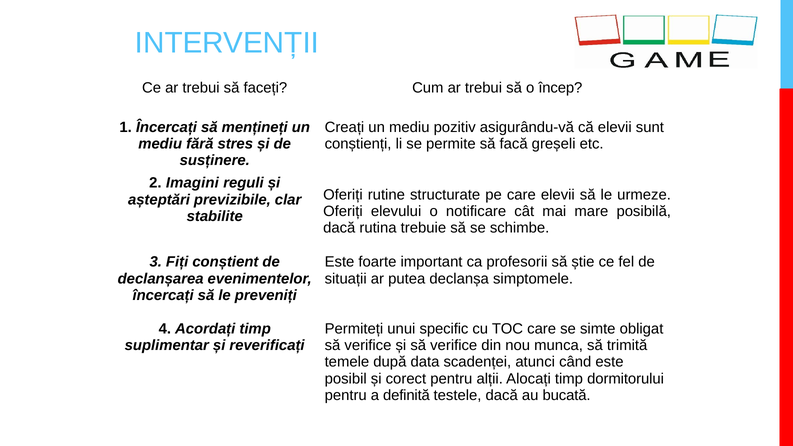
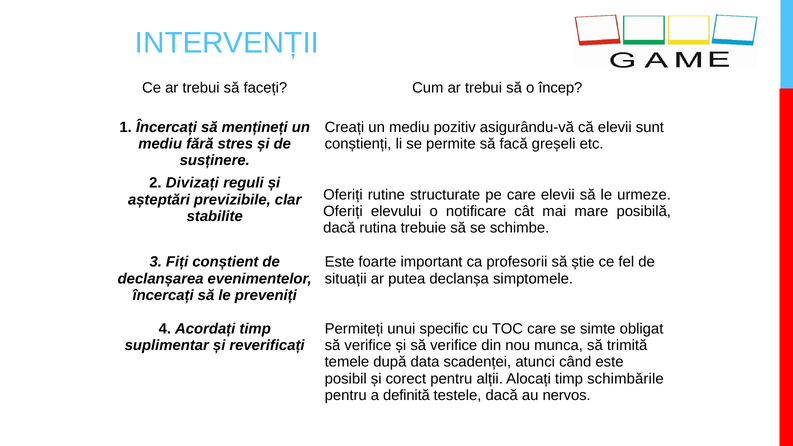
Imagini: Imagini -> Divizați (192, 183)
dormitorului: dormitorului -> schimbările (625, 379)
bucată: bucată -> nervos (567, 395)
